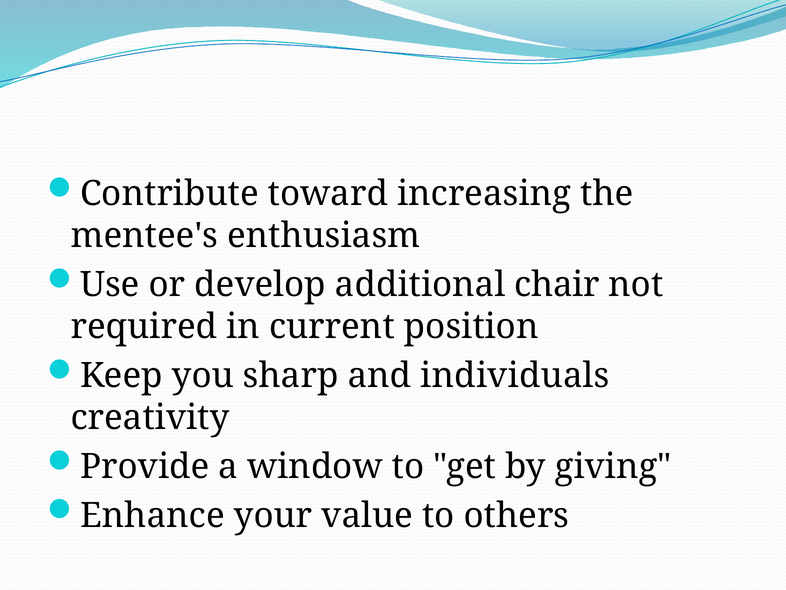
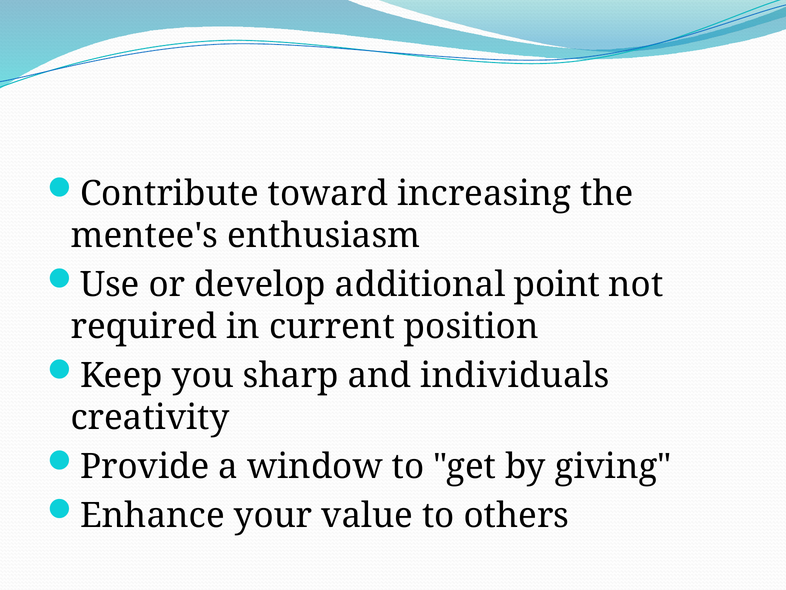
chair: chair -> point (557, 284)
